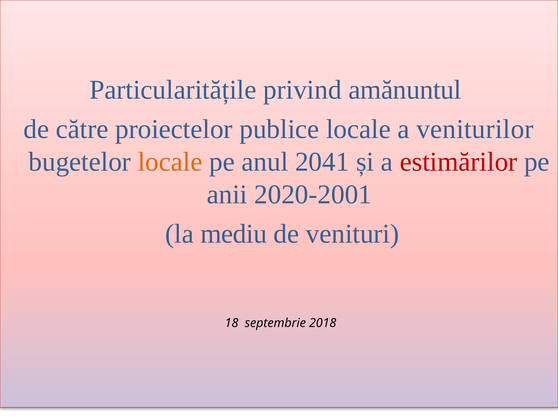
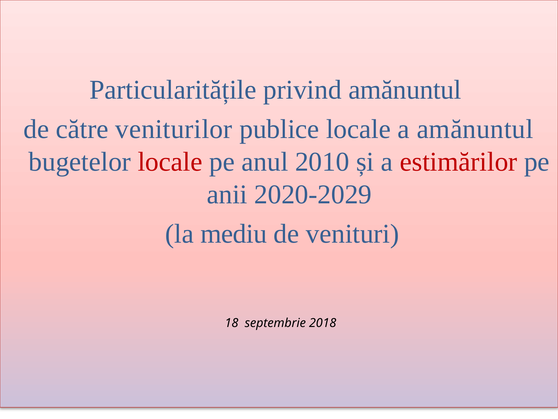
proiectelor: proiectelor -> veniturilor (174, 129)
a veniturilor: veniturilor -> amănuntul (475, 129)
locale colour: orange -> red (170, 162)
2041: 2041 -> 2010 (322, 162)
2020-2001: 2020-2001 -> 2020-2029 (313, 194)
